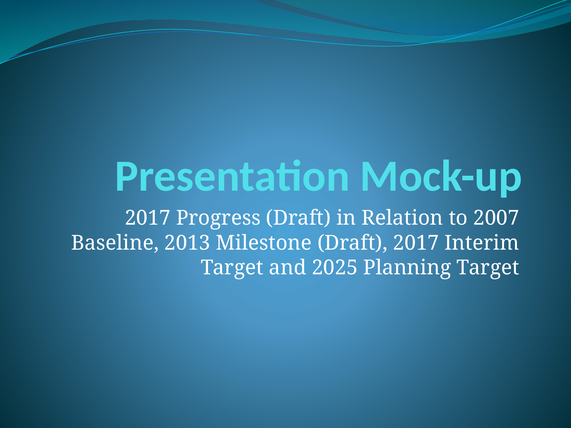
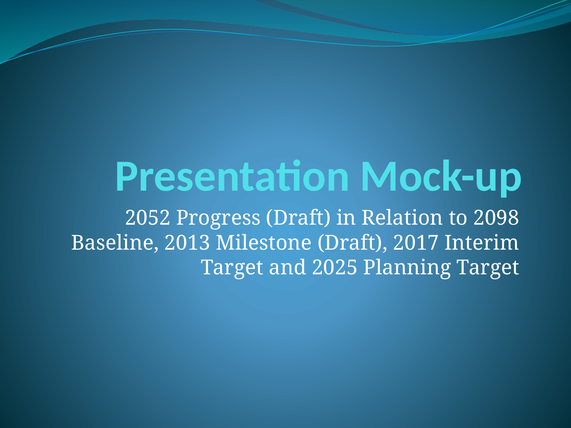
2017: 2017 -> 2052 (148, 218)
2007: 2007 -> 2098 (496, 218)
